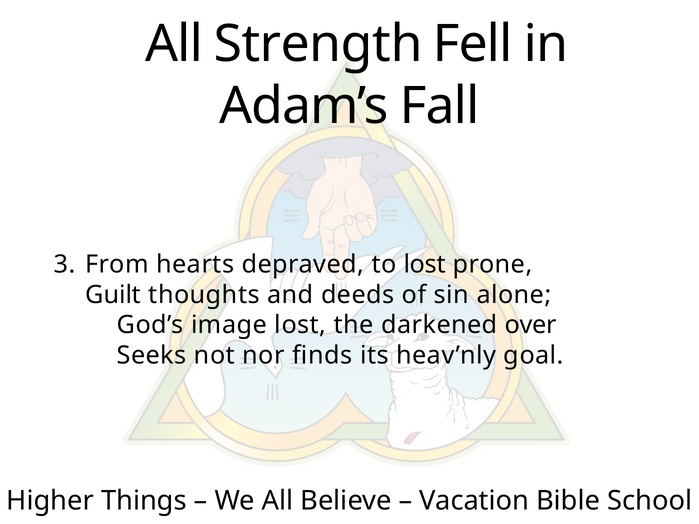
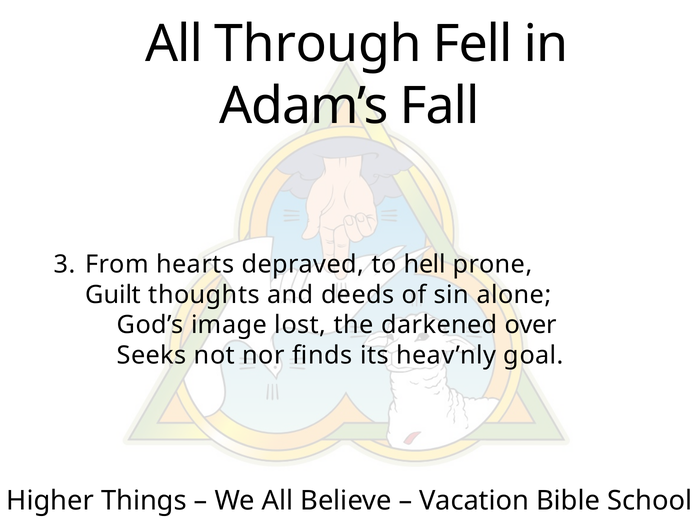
Strength: Strength -> Through (318, 44)
to lost: lost -> hell (425, 265)
